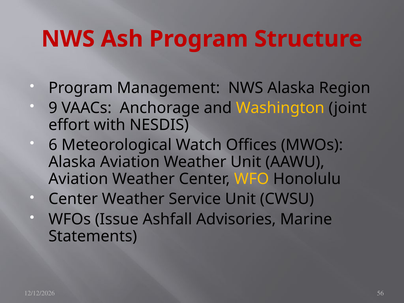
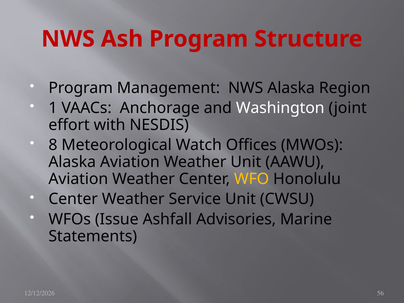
9: 9 -> 1 (53, 108)
Washington colour: yellow -> white (280, 108)
6: 6 -> 8 (53, 145)
